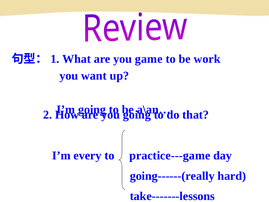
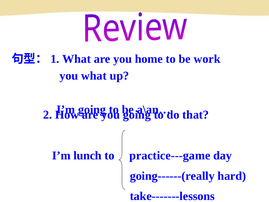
game: game -> home (149, 59)
you want: want -> what (94, 76)
every: every -> lunch (88, 155)
